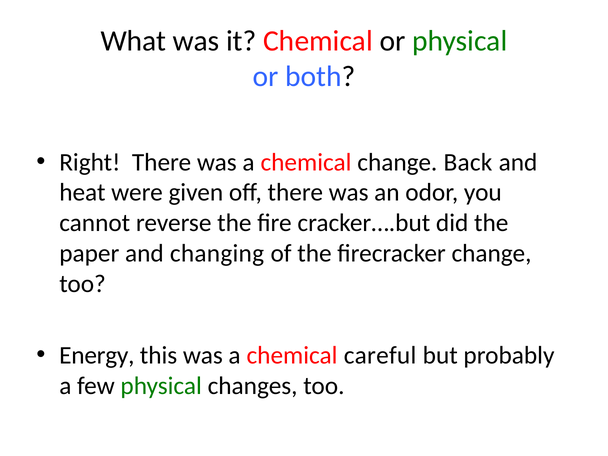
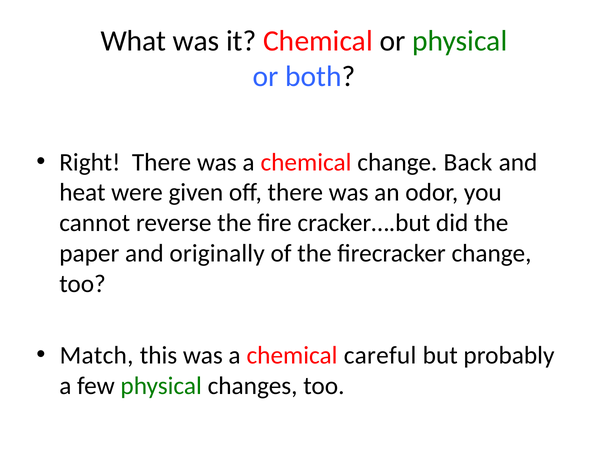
changing: changing -> originally (217, 253)
Energy: Energy -> Match (97, 355)
